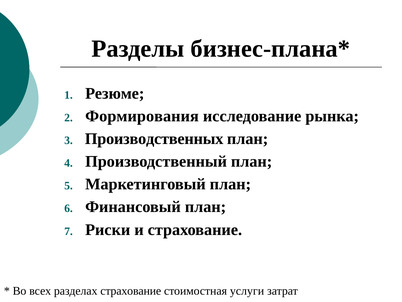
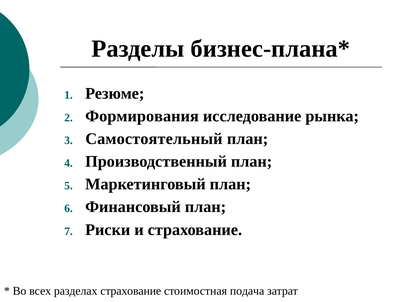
Производственных: Производственных -> Самостоятельный (154, 139)
услуги: услуги -> подача (247, 290)
